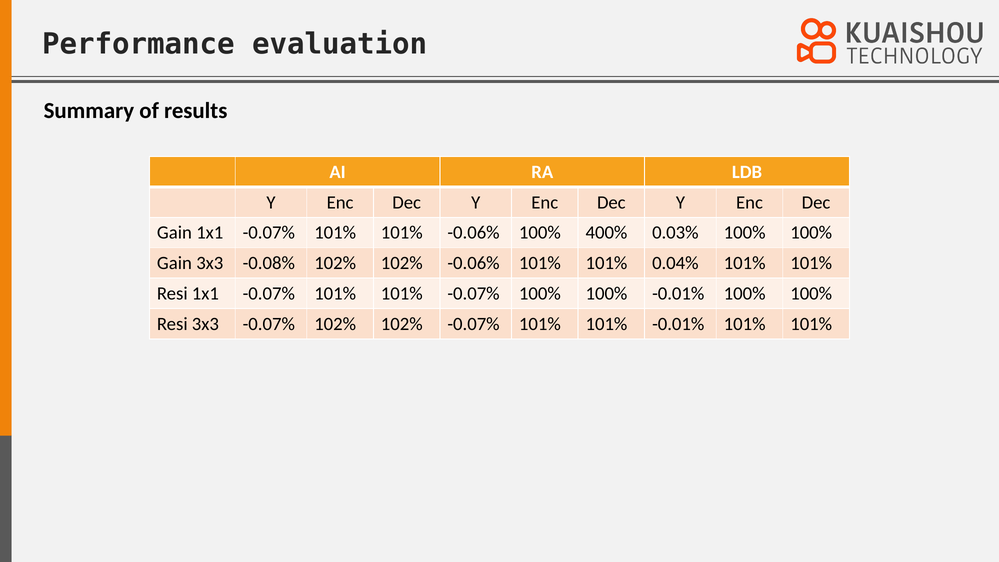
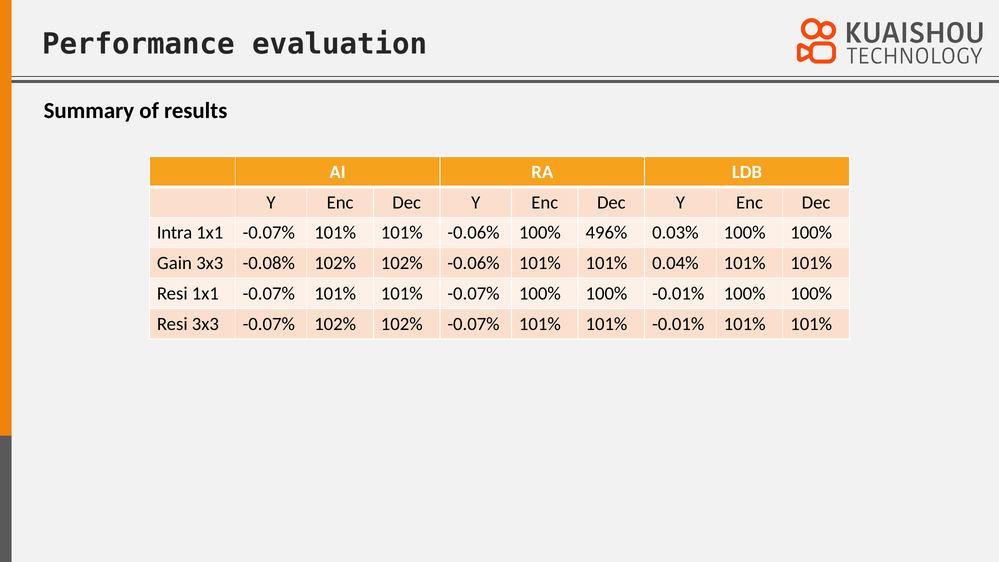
Gain: Gain -> Intra (175, 233)
400%: 400% -> 496% (606, 233)
